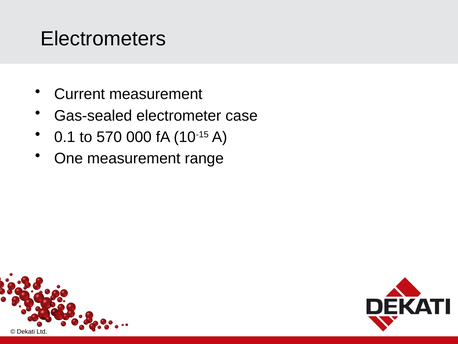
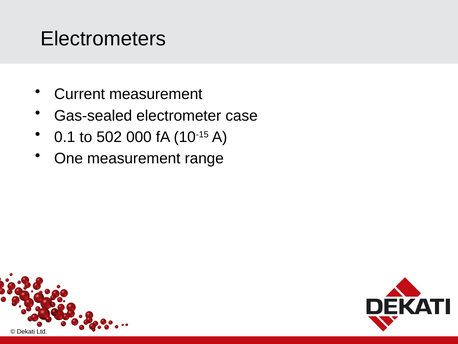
570: 570 -> 502 (109, 137)
